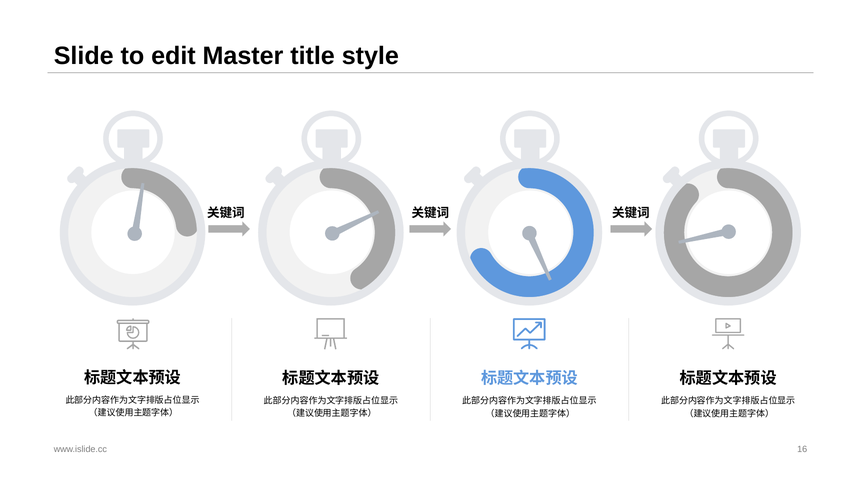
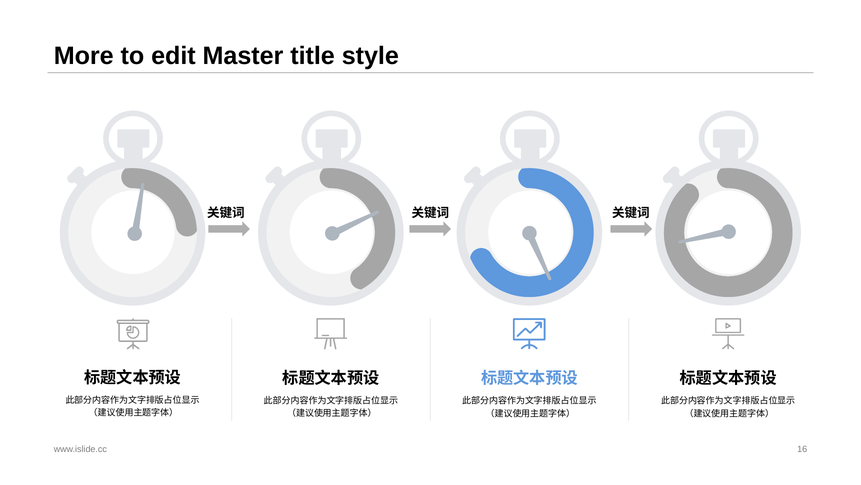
Slide: Slide -> More (84, 56)
